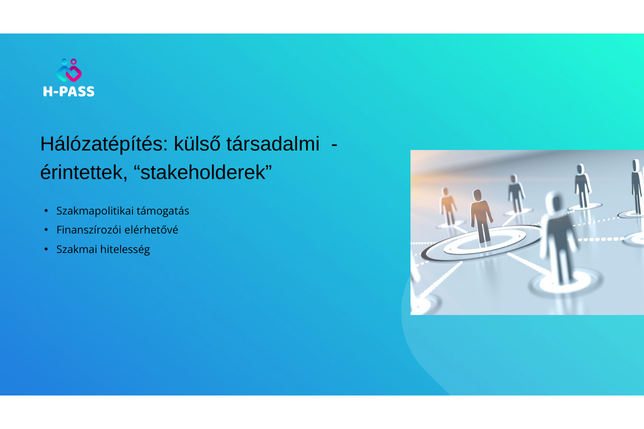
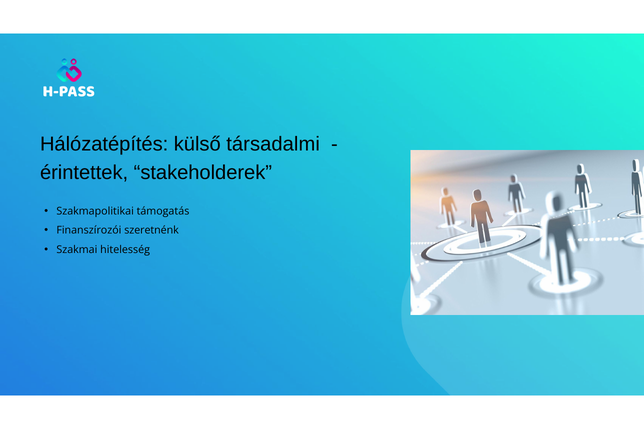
elérhetővé: elérhetővé -> szeretnénk (152, 231)
